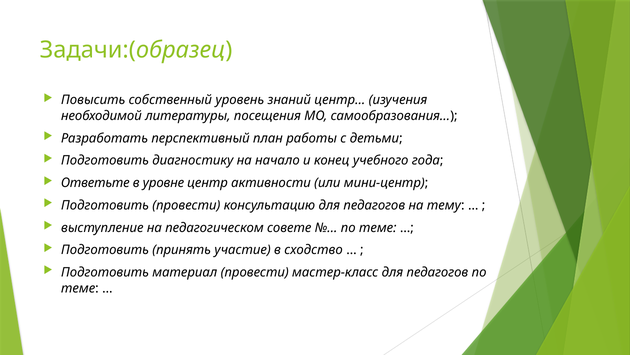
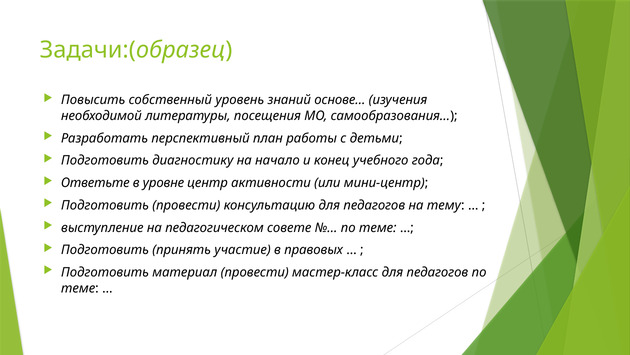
центр…: центр… -> основе… (340, 100)
сходство: сходство -> правовых (314, 250)
